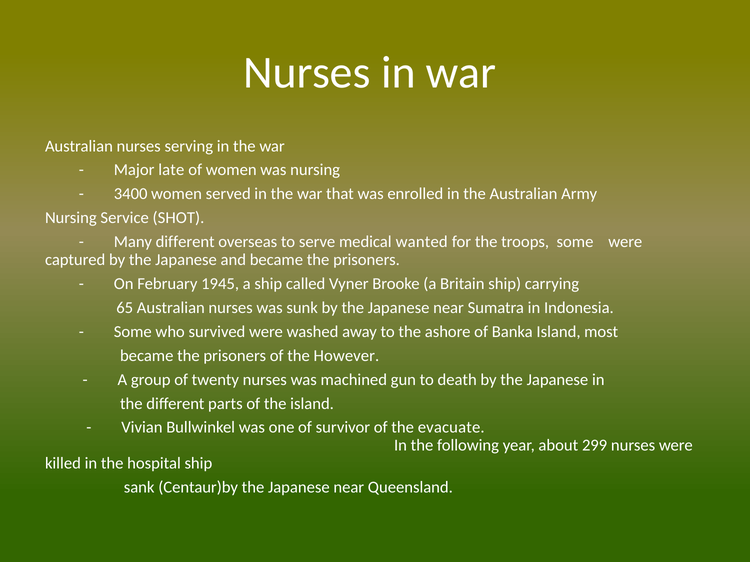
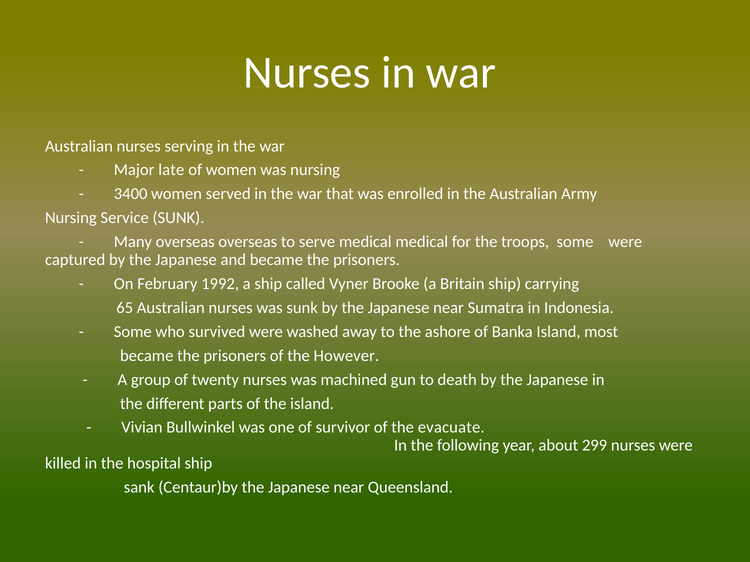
Service SHOT: SHOT -> SUNK (179, 218)
Many different: different -> overseas (185, 242)
medical wanted: wanted -> medical (422, 242)
1945: 1945 -> 1992 (220, 284)
